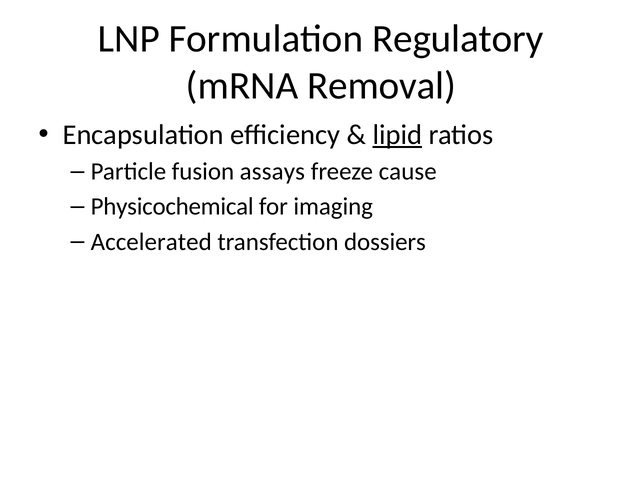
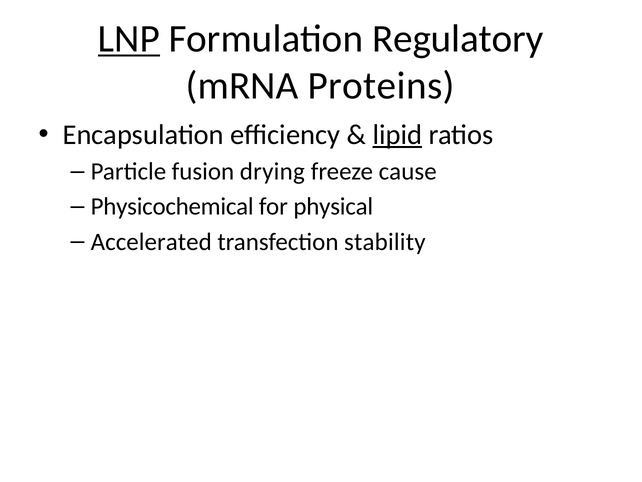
LNP underline: none -> present (129, 39)
Removal: Removal -> Proteins (381, 86)
assays: assays -> drying (272, 172)
imaging: imaging -> physical (333, 207)
dossiers: dossiers -> stability (385, 242)
